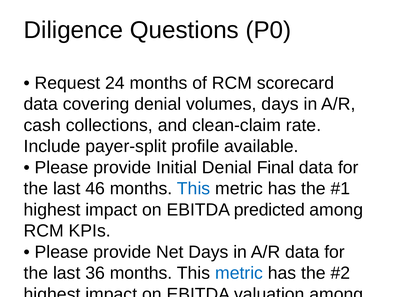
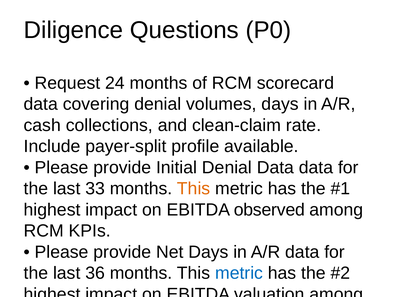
Denial Final: Final -> Data (275, 168)
46: 46 -> 33 (95, 189)
This colour: blue -> orange (194, 189)
predicted: predicted -> observed (269, 210)
